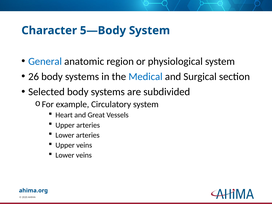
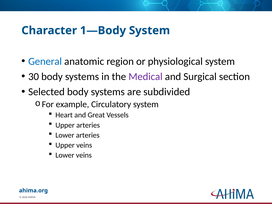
5—Body: 5—Body -> 1—Body (103, 30)
26: 26 -> 30 (34, 77)
Medical colour: blue -> purple (146, 77)
